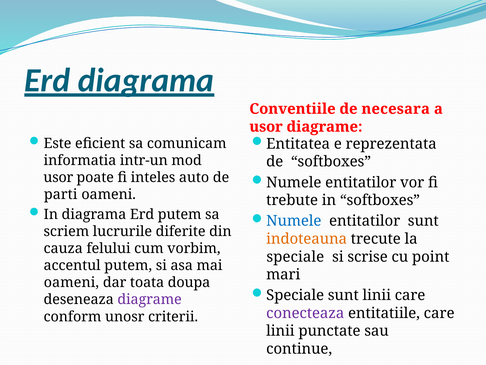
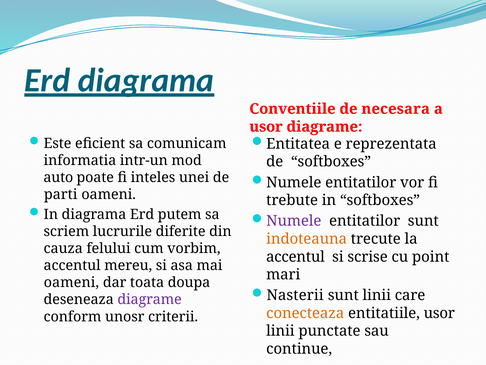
usor: usor -> auto (58, 177)
auto: auto -> unei (194, 177)
Numele colour: blue -> purple (294, 221)
speciale: speciale -> accentul (295, 256)
accentul putem: putem -> mereu (128, 265)
Speciale: Speciale -> Nasterii (295, 295)
conecteaza colour: purple -> orange (305, 313)
entitatiile care: care -> usor (439, 313)
